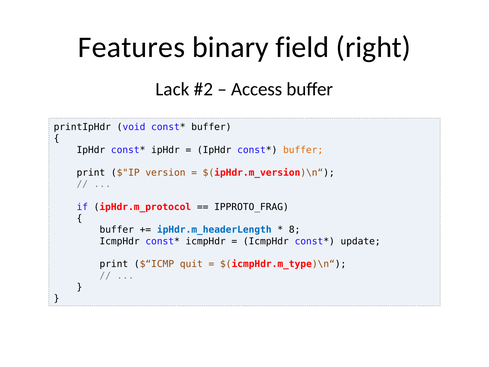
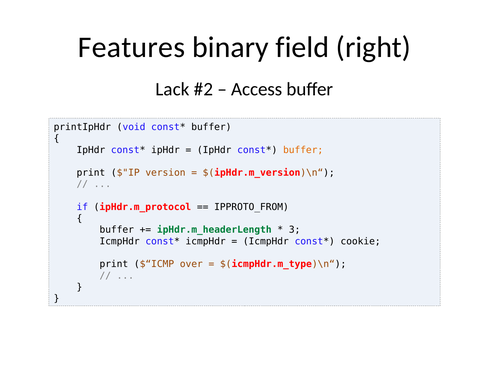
IPPROTO_FRAG: IPPROTO_FRAG -> IPPROTO_FROM (251, 207)
ipHdr.m_headerLength colour: blue -> green (214, 230)
8: 8 -> 3 (295, 230)
update: update -> cookie (361, 241)
quit: quit -> over (191, 264)
